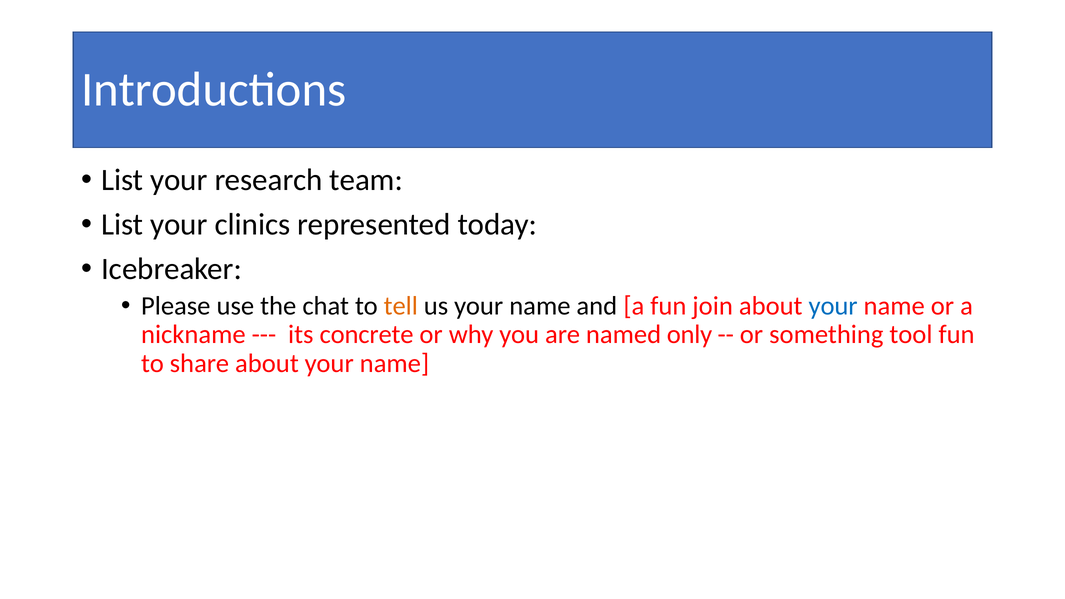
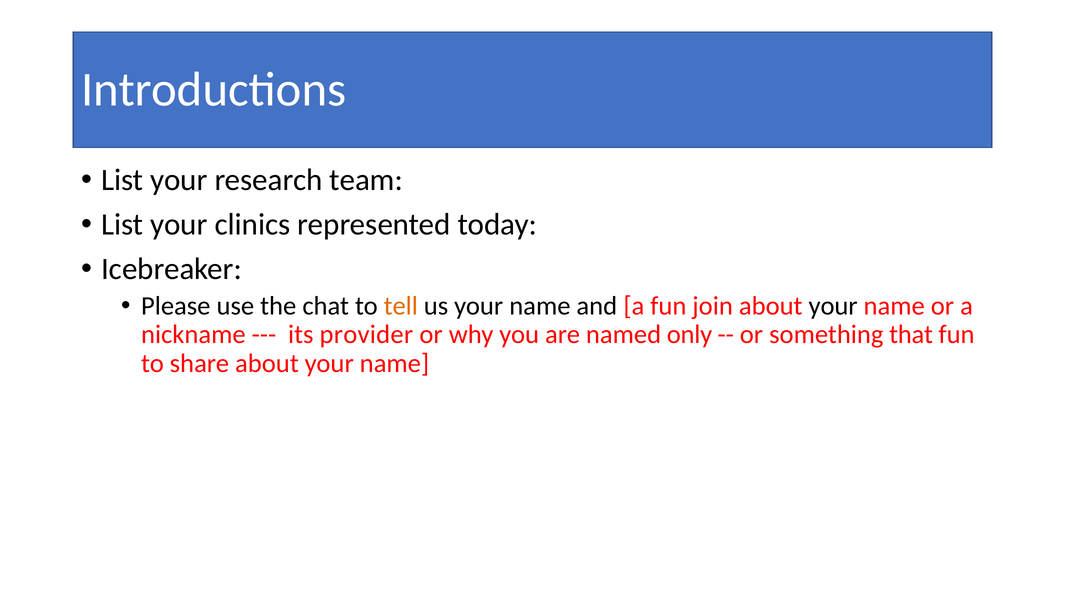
your colour: blue -> black (833, 306)
concrete: concrete -> provider (366, 335)
tool: tool -> that (911, 335)
